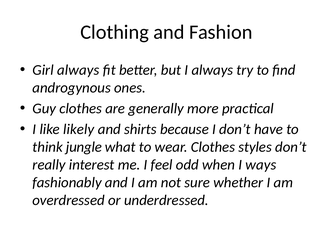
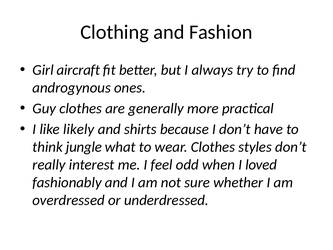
Girl always: always -> aircraft (78, 70)
ways: ways -> loved (261, 165)
